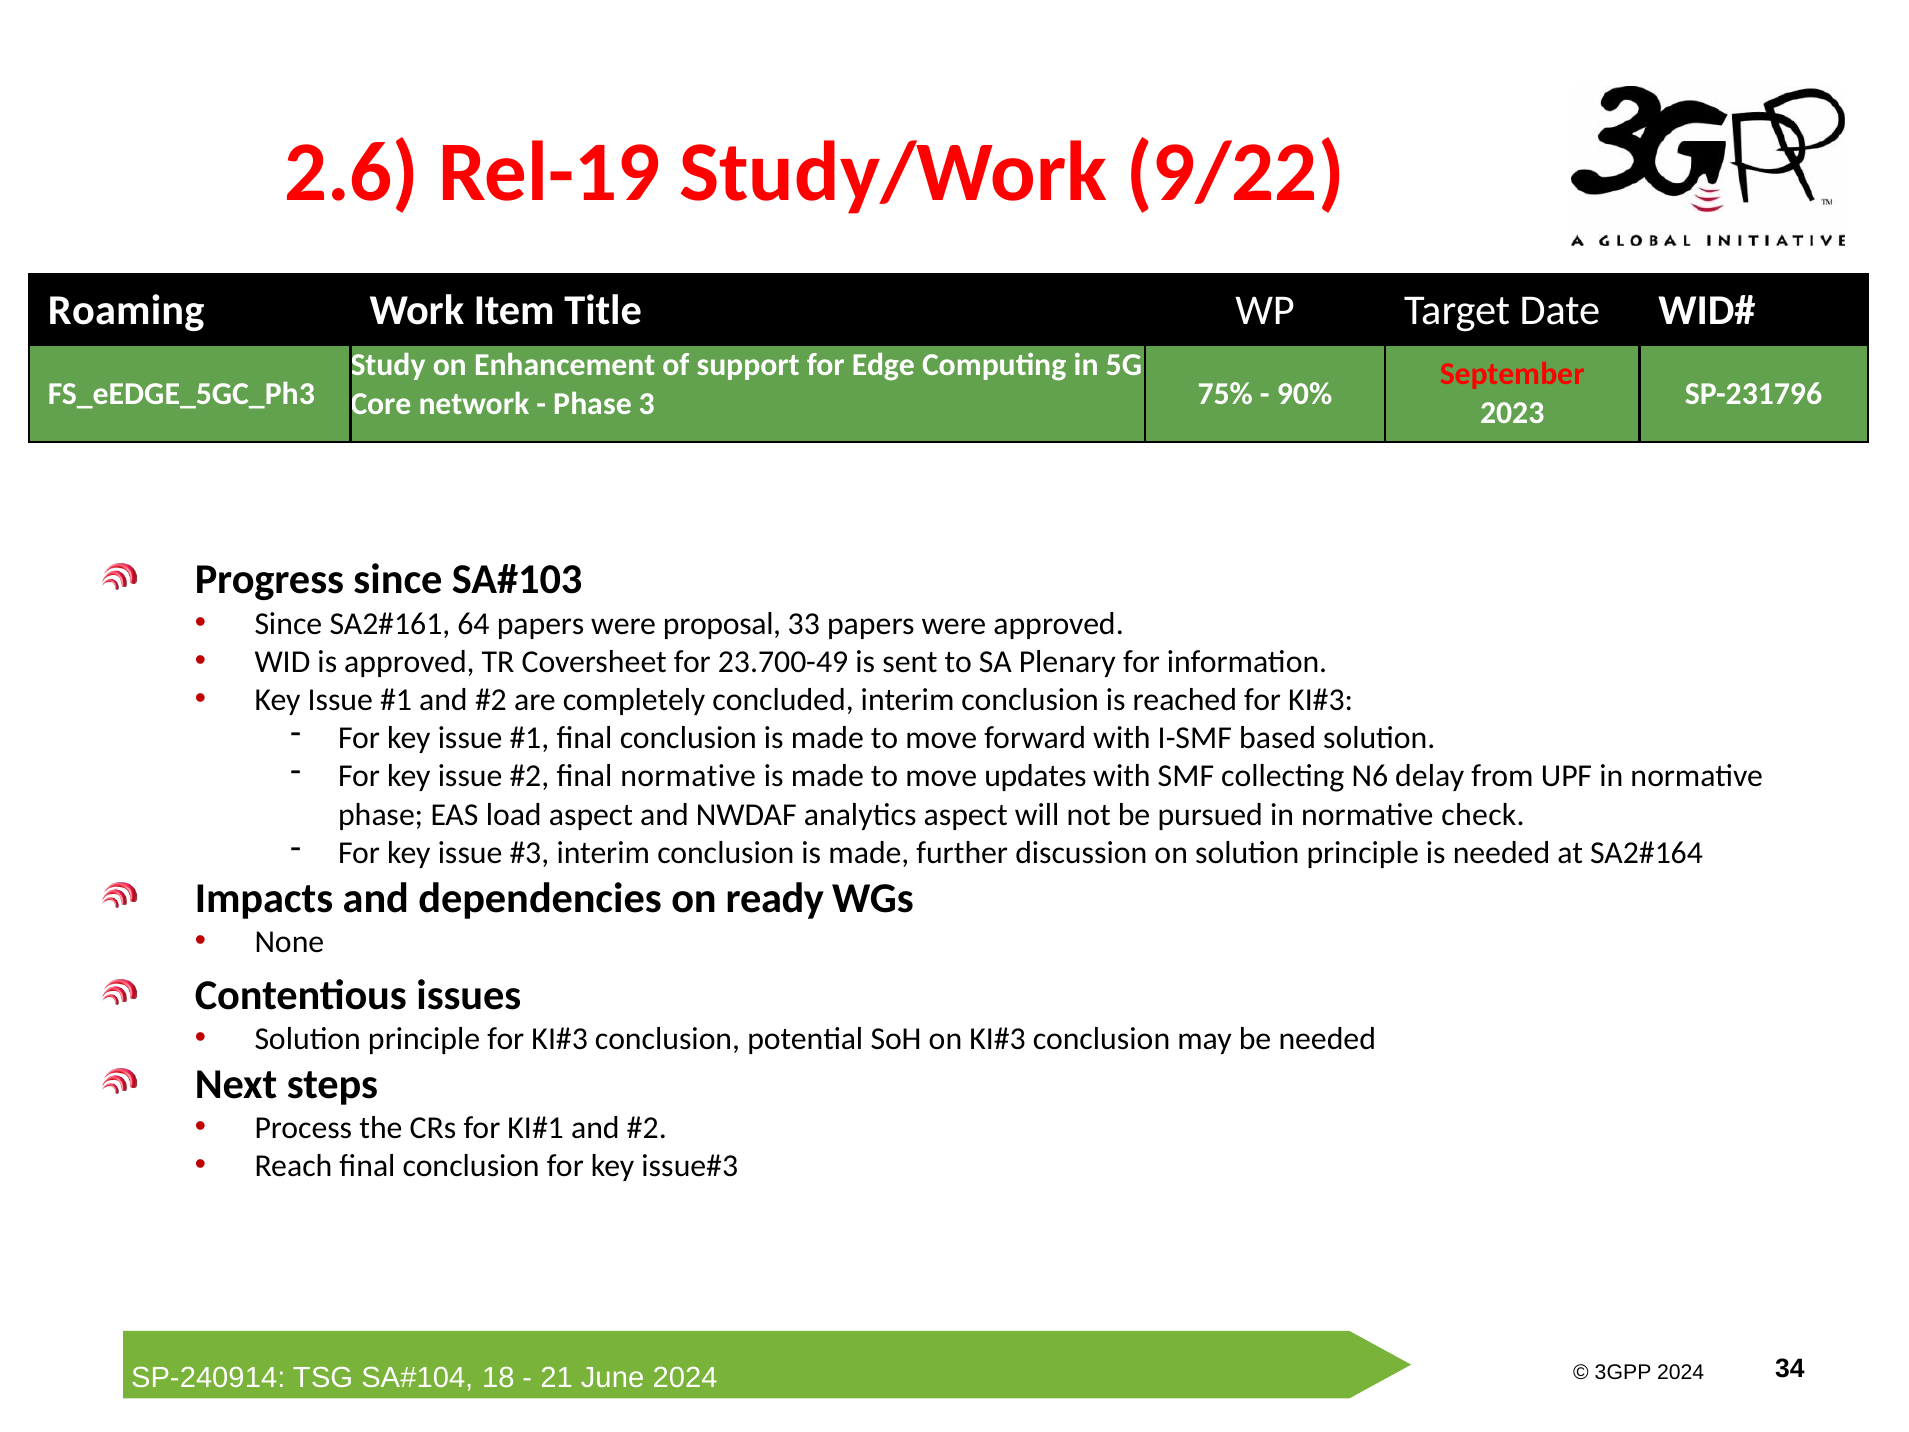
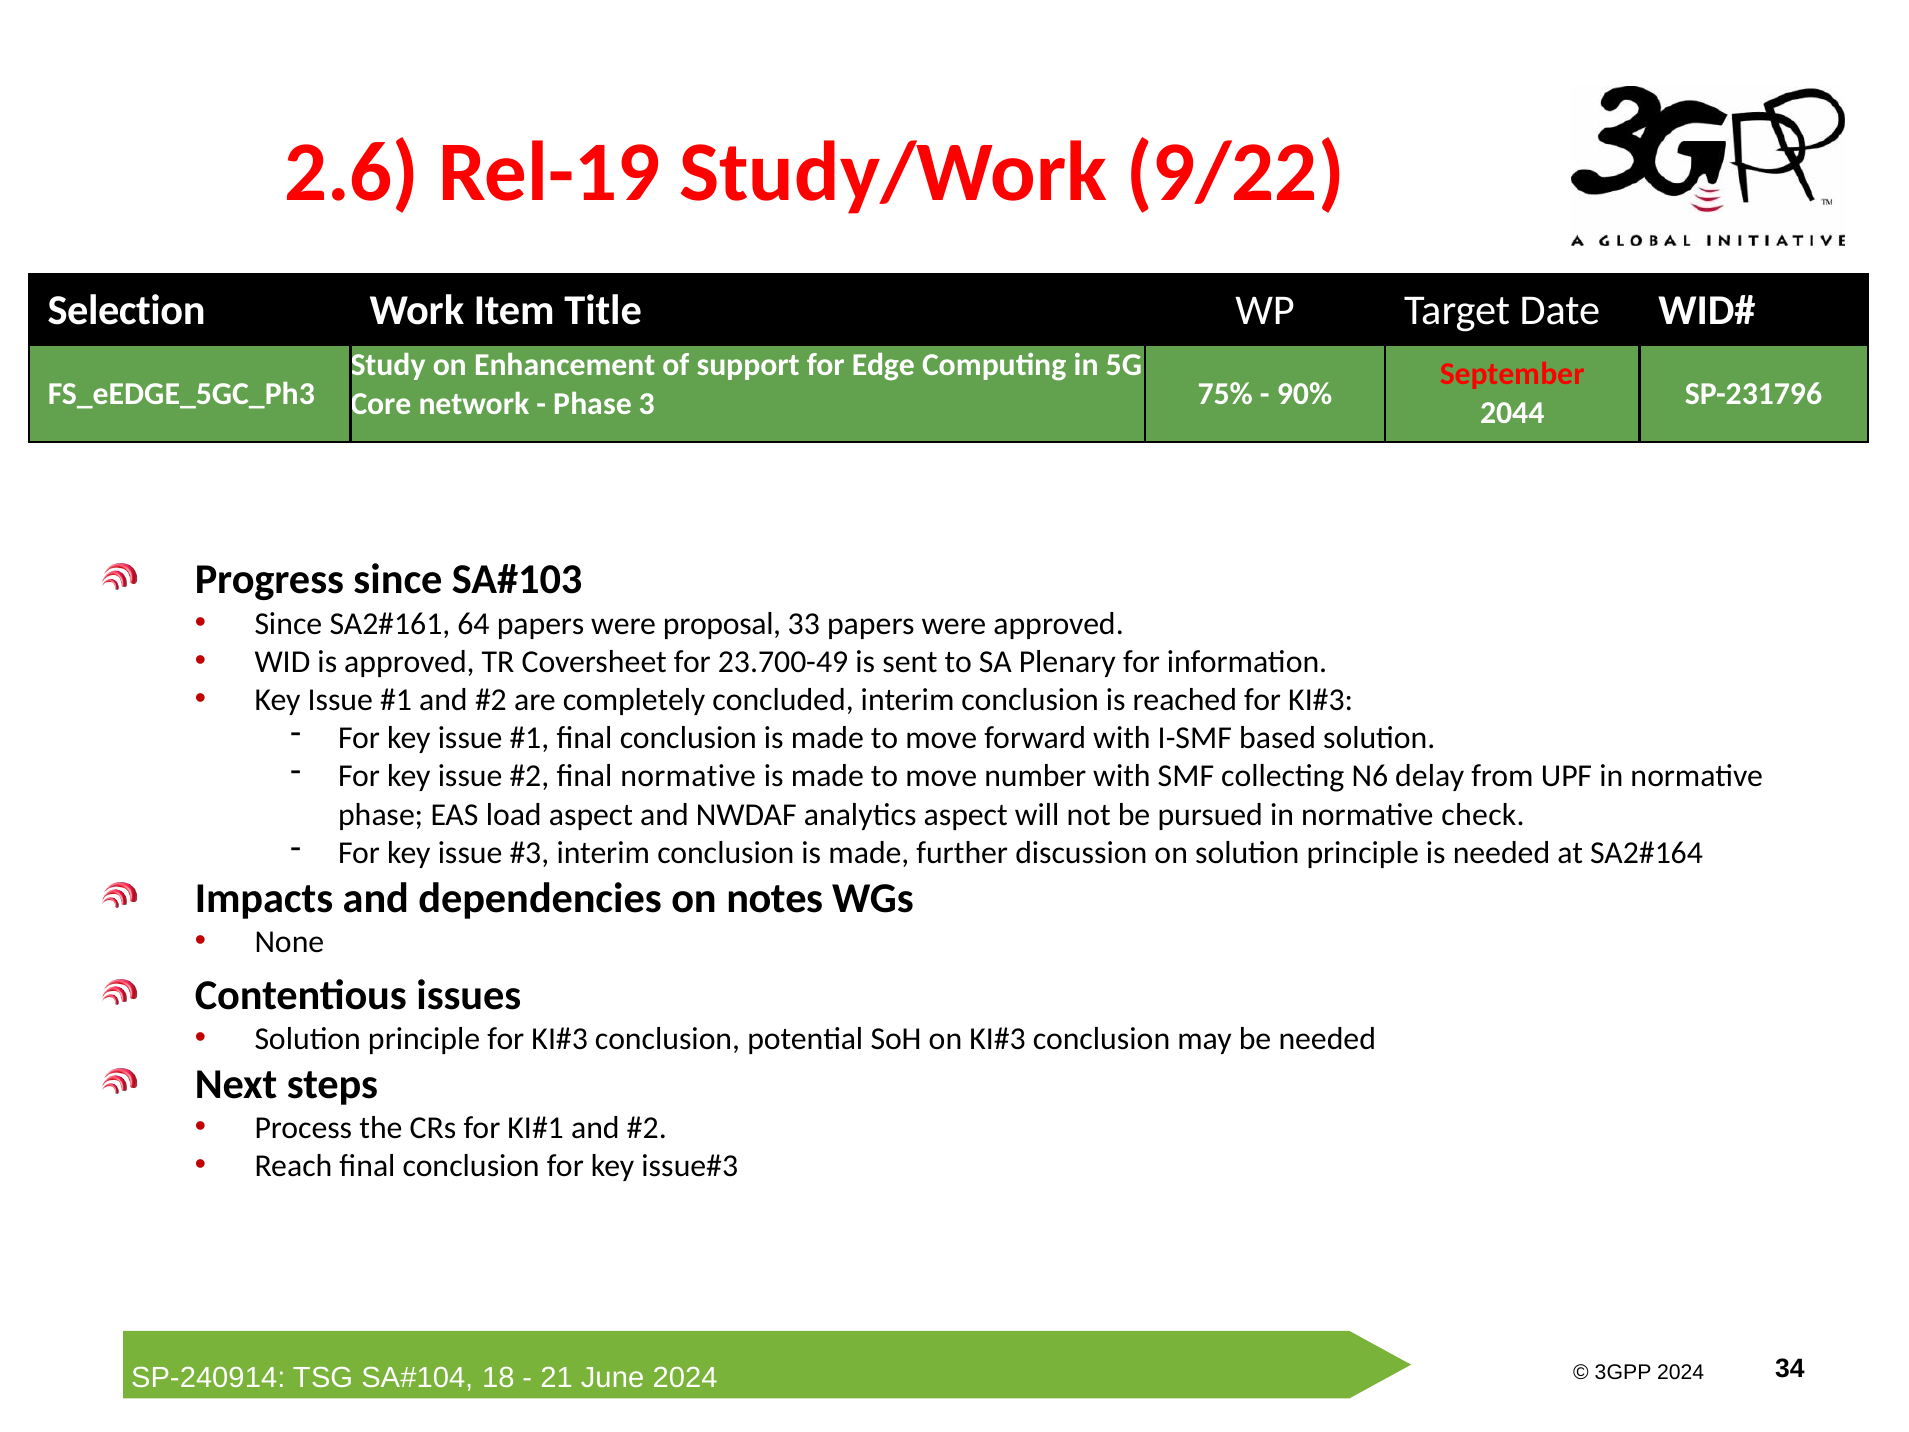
Roaming: Roaming -> Selection (127, 310)
2023: 2023 -> 2044 (1512, 413)
updates: updates -> number (1035, 776)
ready: ready -> notes (775, 898)
